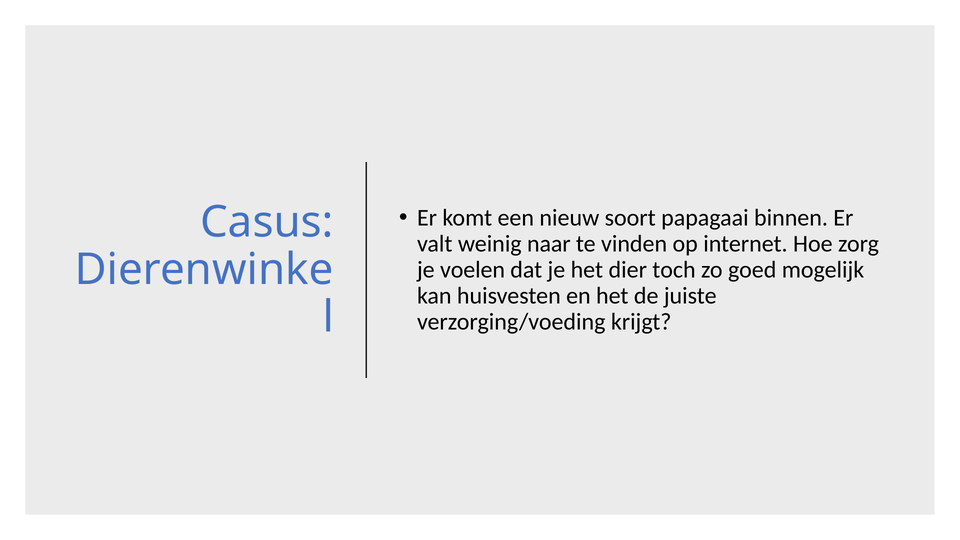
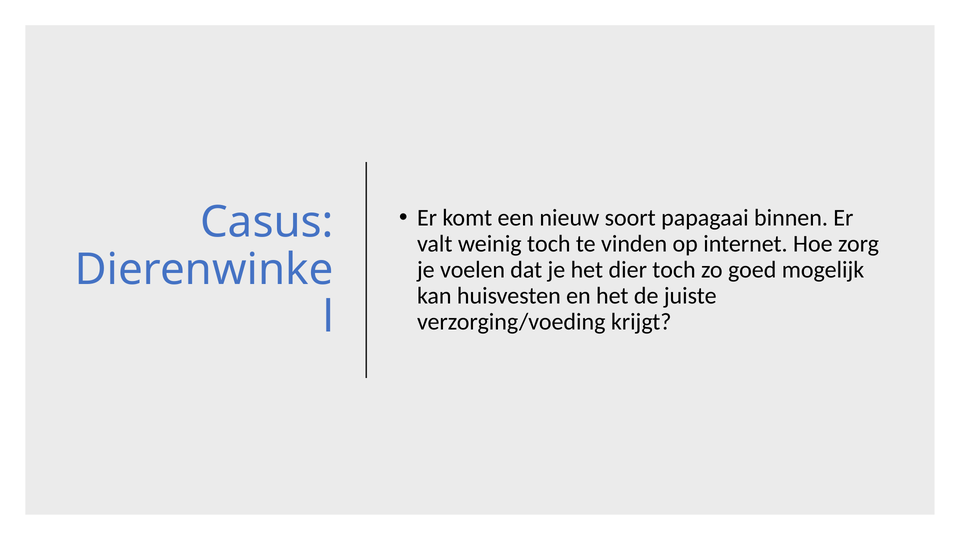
weinig naar: naar -> toch (549, 244)
